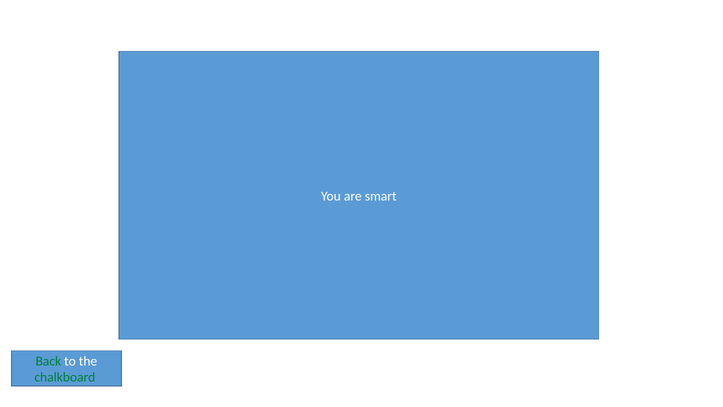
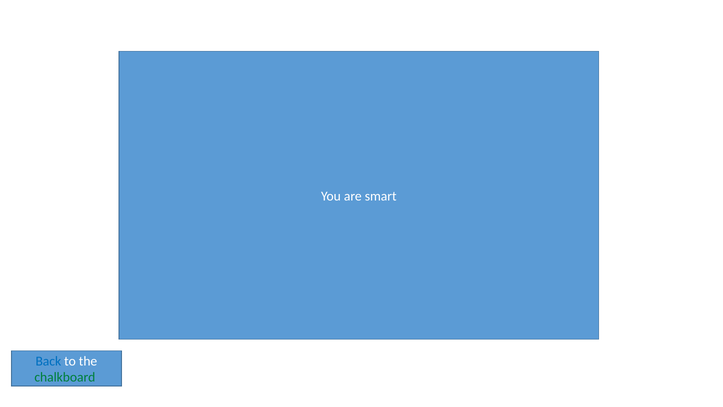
Back colour: green -> blue (48, 361)
